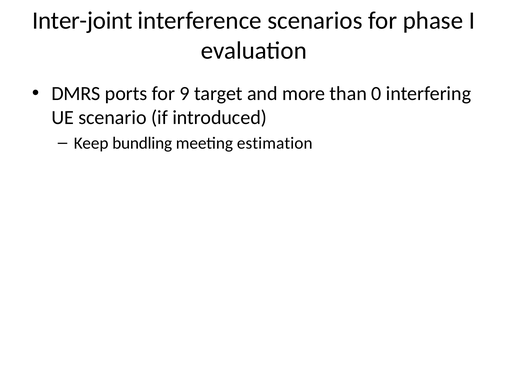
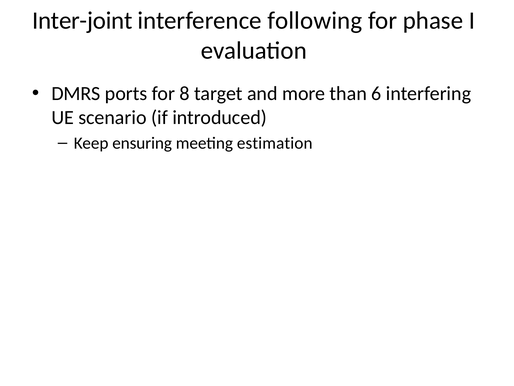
scenarios: scenarios -> following (315, 20)
9: 9 -> 8 (185, 93)
0: 0 -> 6 (376, 93)
bundling: bundling -> ensuring (142, 143)
